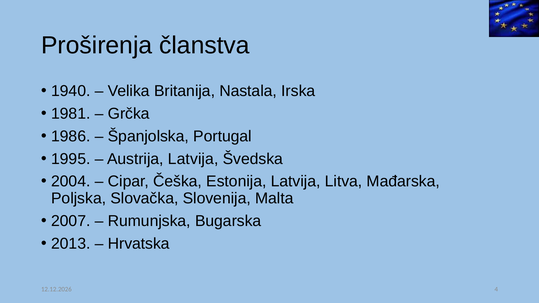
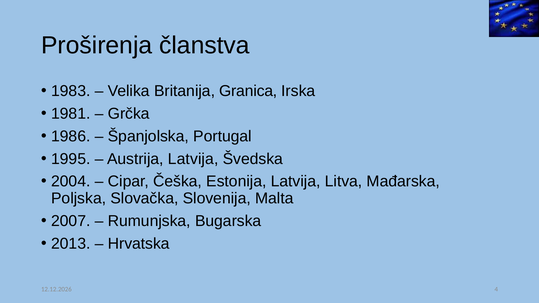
1940: 1940 -> 1983 (71, 91)
Nastala: Nastala -> Granica (248, 91)
